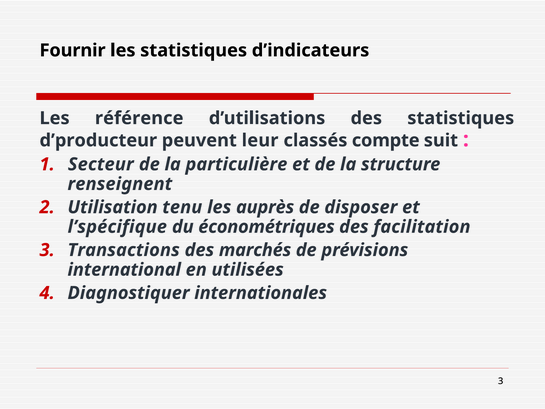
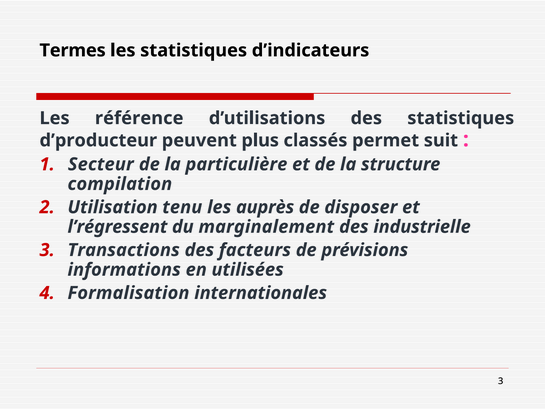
Fournir: Fournir -> Termes (73, 50)
leur: leur -> plus (260, 140)
compte: compte -> permet (386, 140)
renseignent: renseignent -> compilation (120, 184)
l’spécifique: l’spécifique -> l’régressent (117, 227)
économétriques: économétriques -> marginalement (266, 227)
facilitation: facilitation -> industrielle (422, 227)
marchés: marchés -> facteurs (255, 250)
international: international -> informations (124, 270)
Diagnostiquer: Diagnostiquer -> Formalisation (128, 293)
